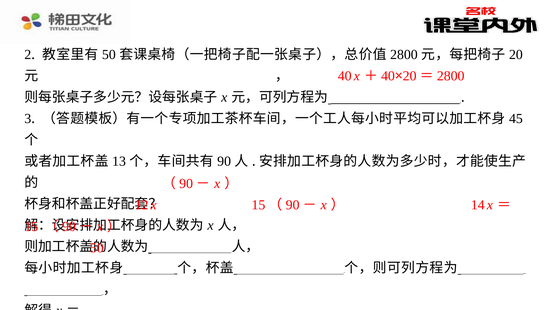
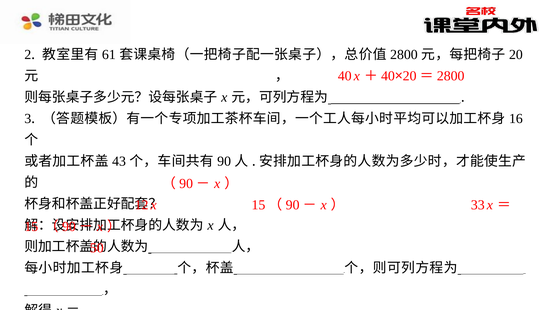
50: 50 -> 61 (109, 55)
45: 45 -> 16 (516, 119)
13: 13 -> 43 (119, 161)
14: 14 -> 33 (478, 205)
